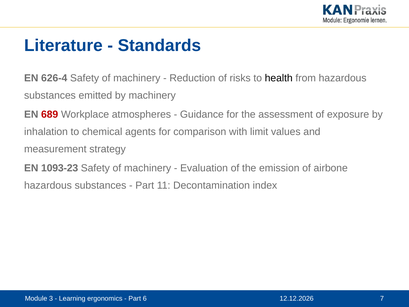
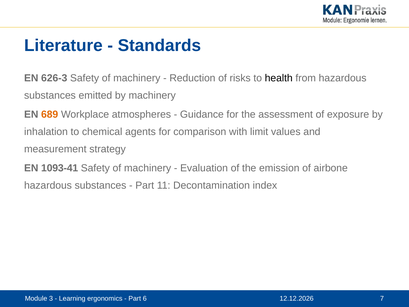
626-4: 626-4 -> 626-3 (54, 78)
689 colour: red -> orange (50, 115)
1093-23: 1093-23 -> 1093-41 (60, 168)
